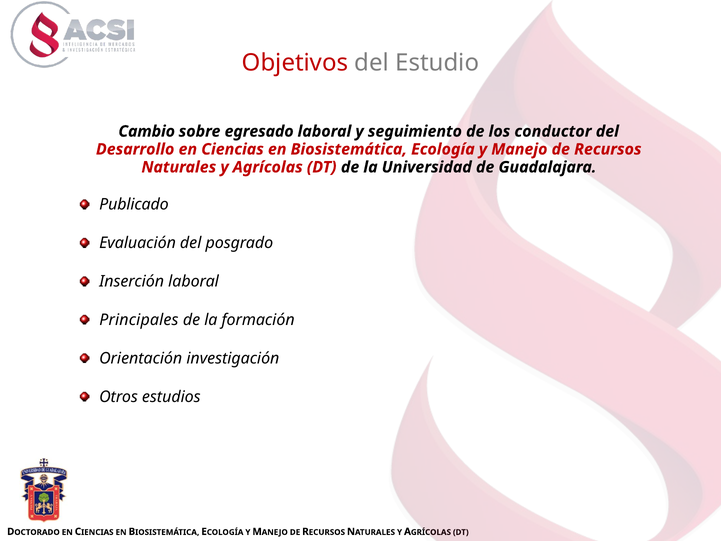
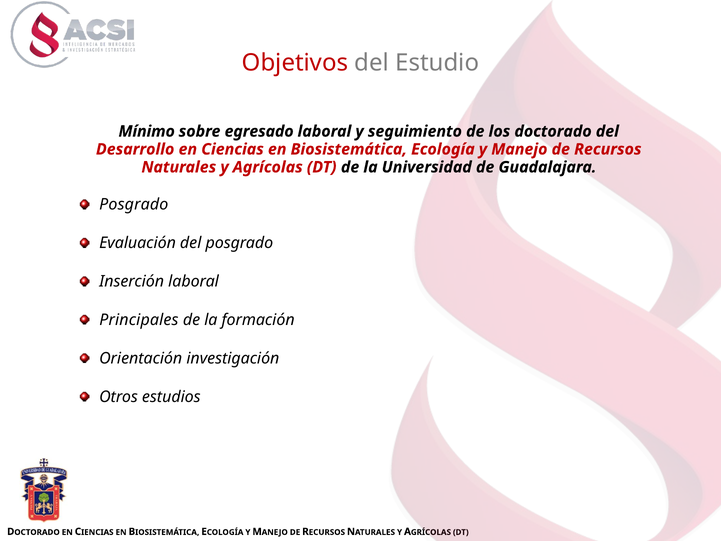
Cambio: Cambio -> Mínimo (147, 131)
los conductor: conductor -> doctorado (553, 131)
Publicado: Publicado -> Posgrado (134, 205)
